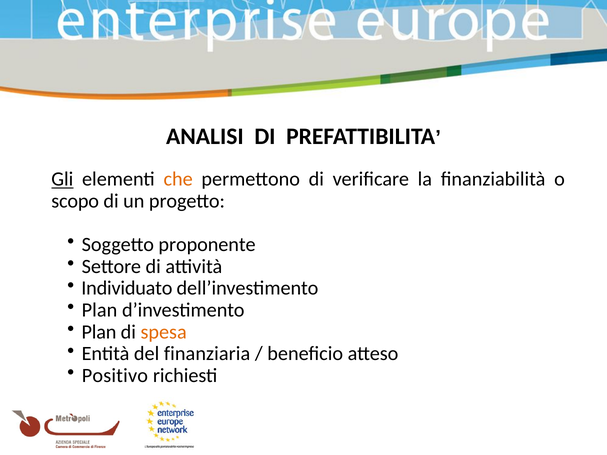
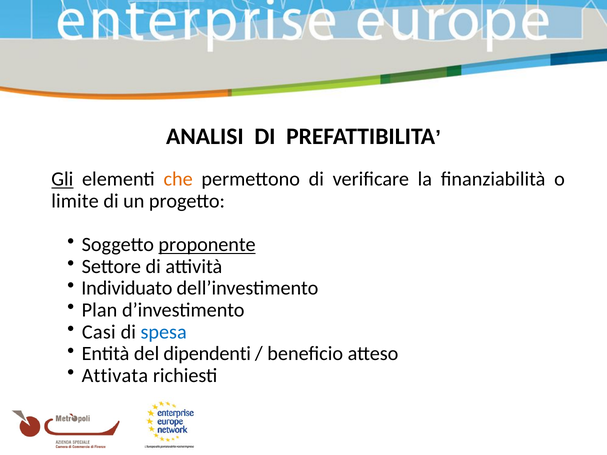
scopo: scopo -> limite (75, 201)
proponente underline: none -> present (207, 245)
Plan: Plan -> Casi (99, 332)
spesa colour: orange -> blue (164, 332)
finanziaria: finanziaria -> dipendenti (207, 354)
Positivo: Positivo -> Attivata (115, 376)
